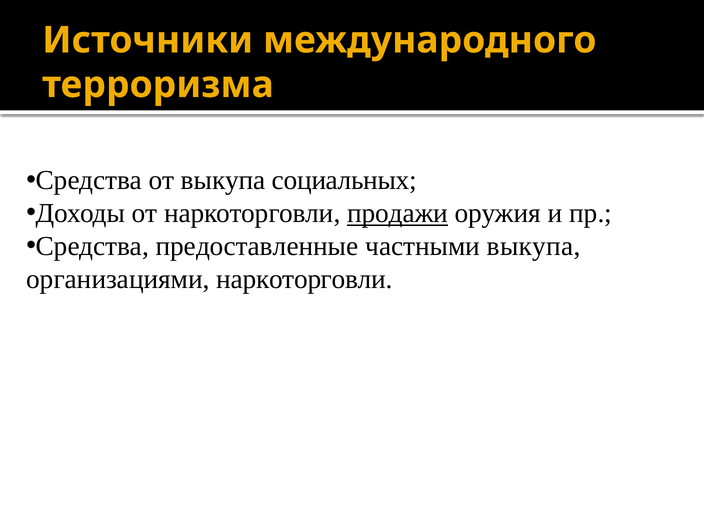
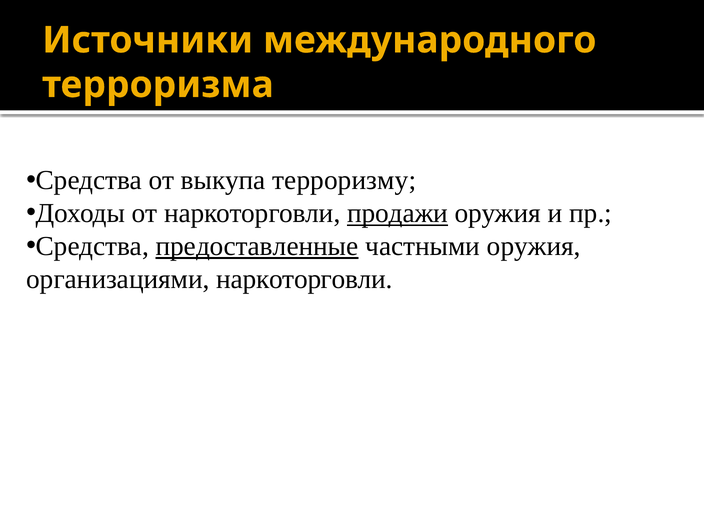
социальных: социальных -> терроризму (344, 180)
предоставленные underline: none -> present (257, 246)
частными выкупа: выкупа -> оружия (534, 246)
